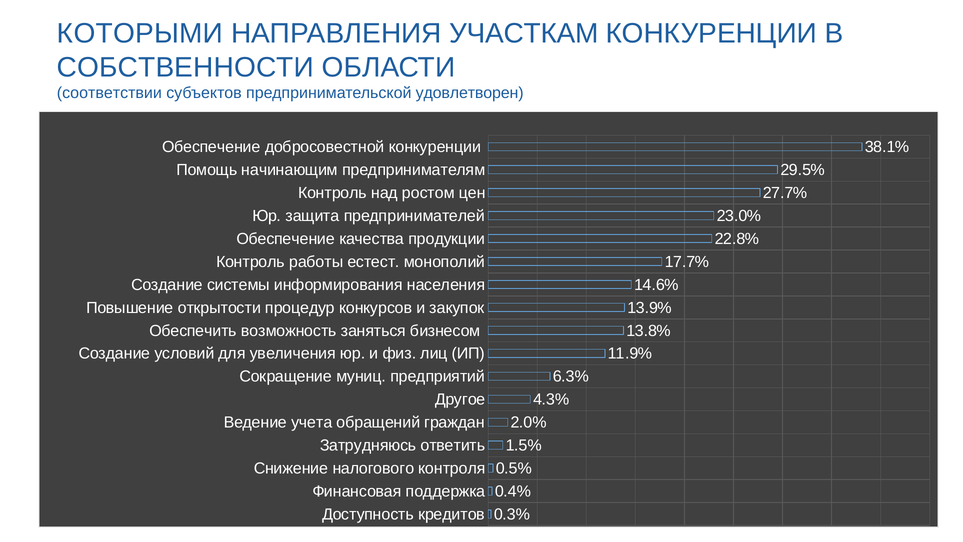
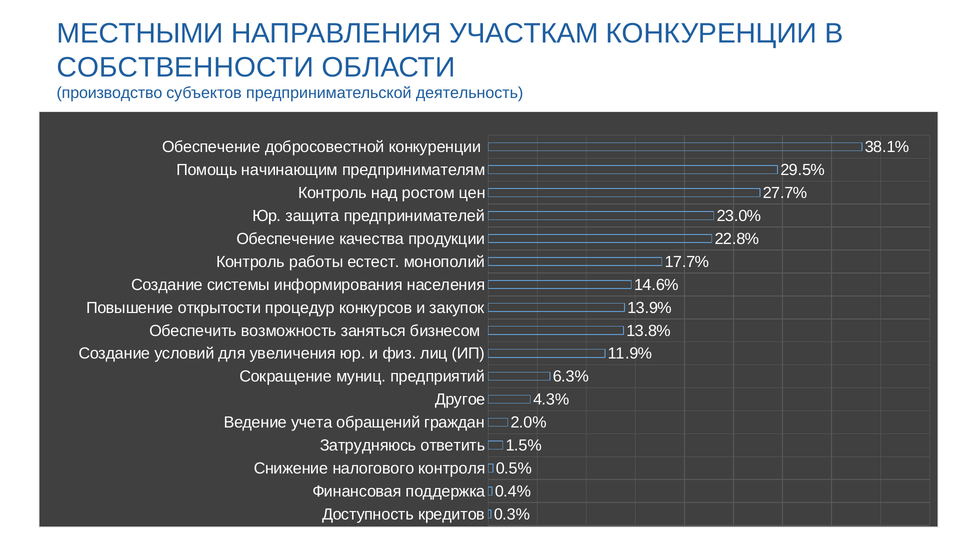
КОТОРЫМИ: КОТОРЫМИ -> МЕСТНЫМИ (140, 34)
соответствии: соответствии -> производство (109, 93)
удовлетворен: удовлетворен -> деятельность (470, 93)
